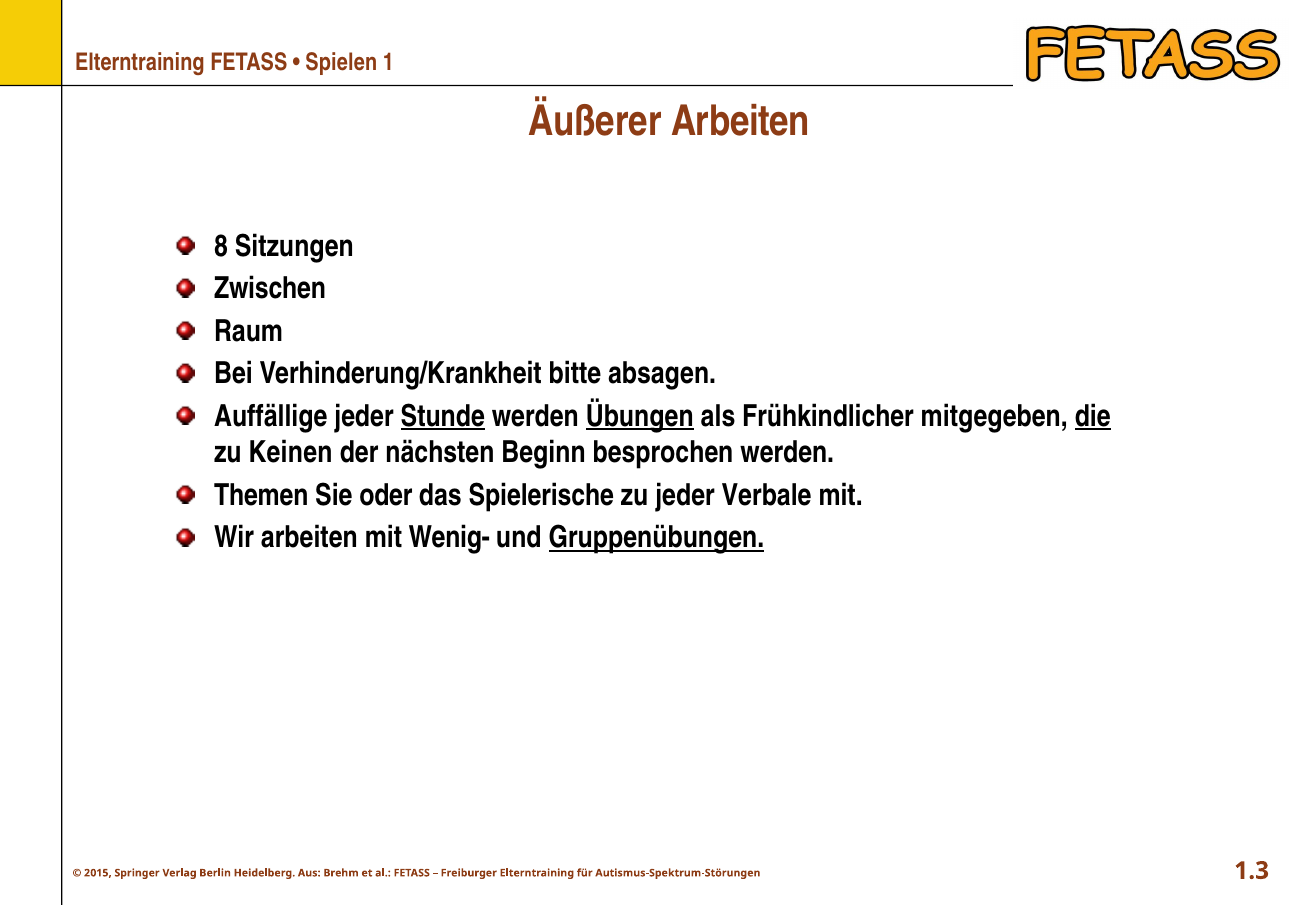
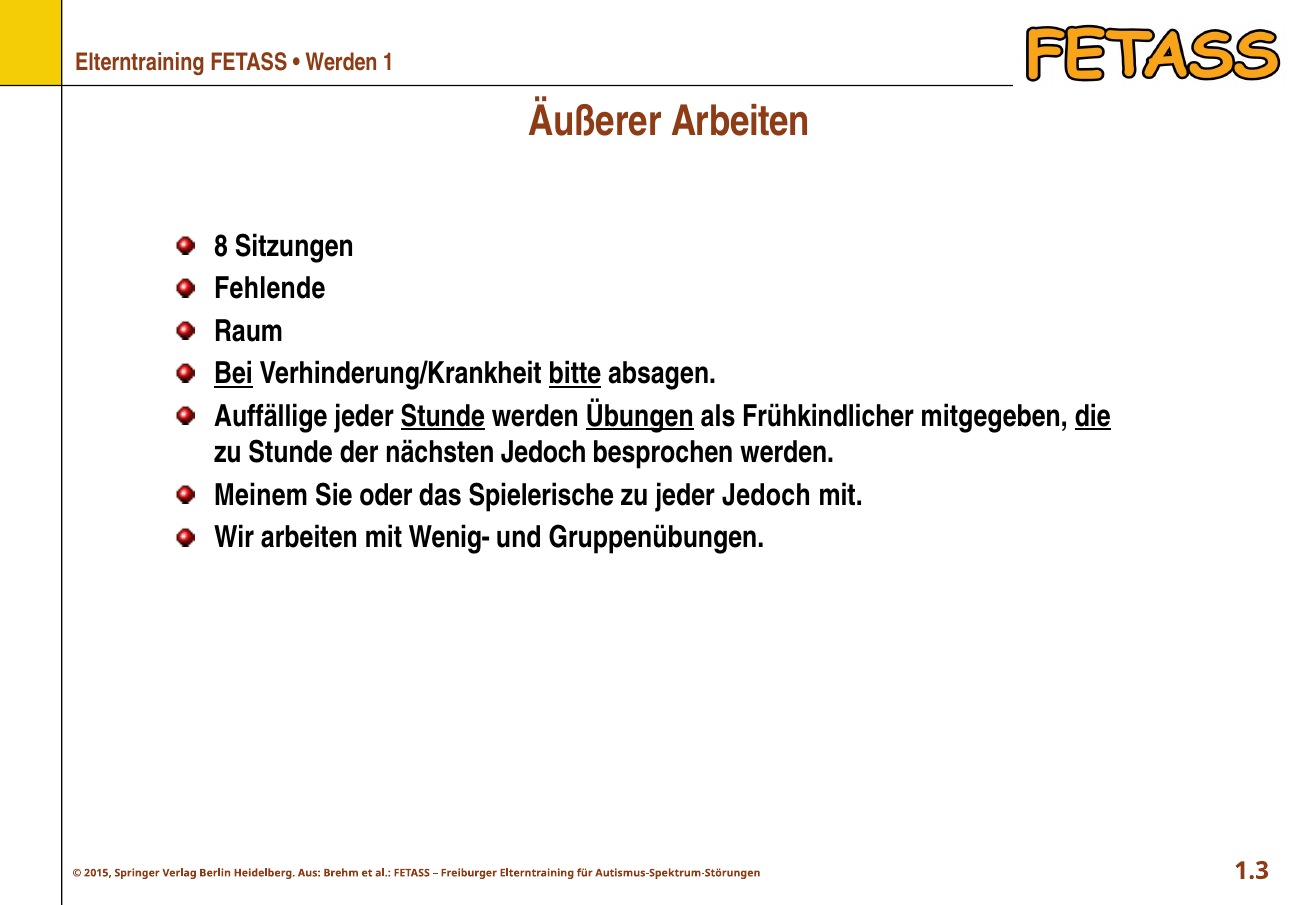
Spielen: Spielen -> Werden (342, 63)
Zwischen: Zwischen -> Fehlende (270, 289)
Bei underline: none -> present (233, 374)
bitte underline: none -> present (575, 374)
zu Keinen: Keinen -> Stunde (291, 453)
nächsten Beginn: Beginn -> Jedoch (544, 453)
Themen: Themen -> Meinem (261, 495)
jeder Verbale: Verbale -> Jedoch (766, 495)
Gruppenübungen underline: present -> none (656, 538)
